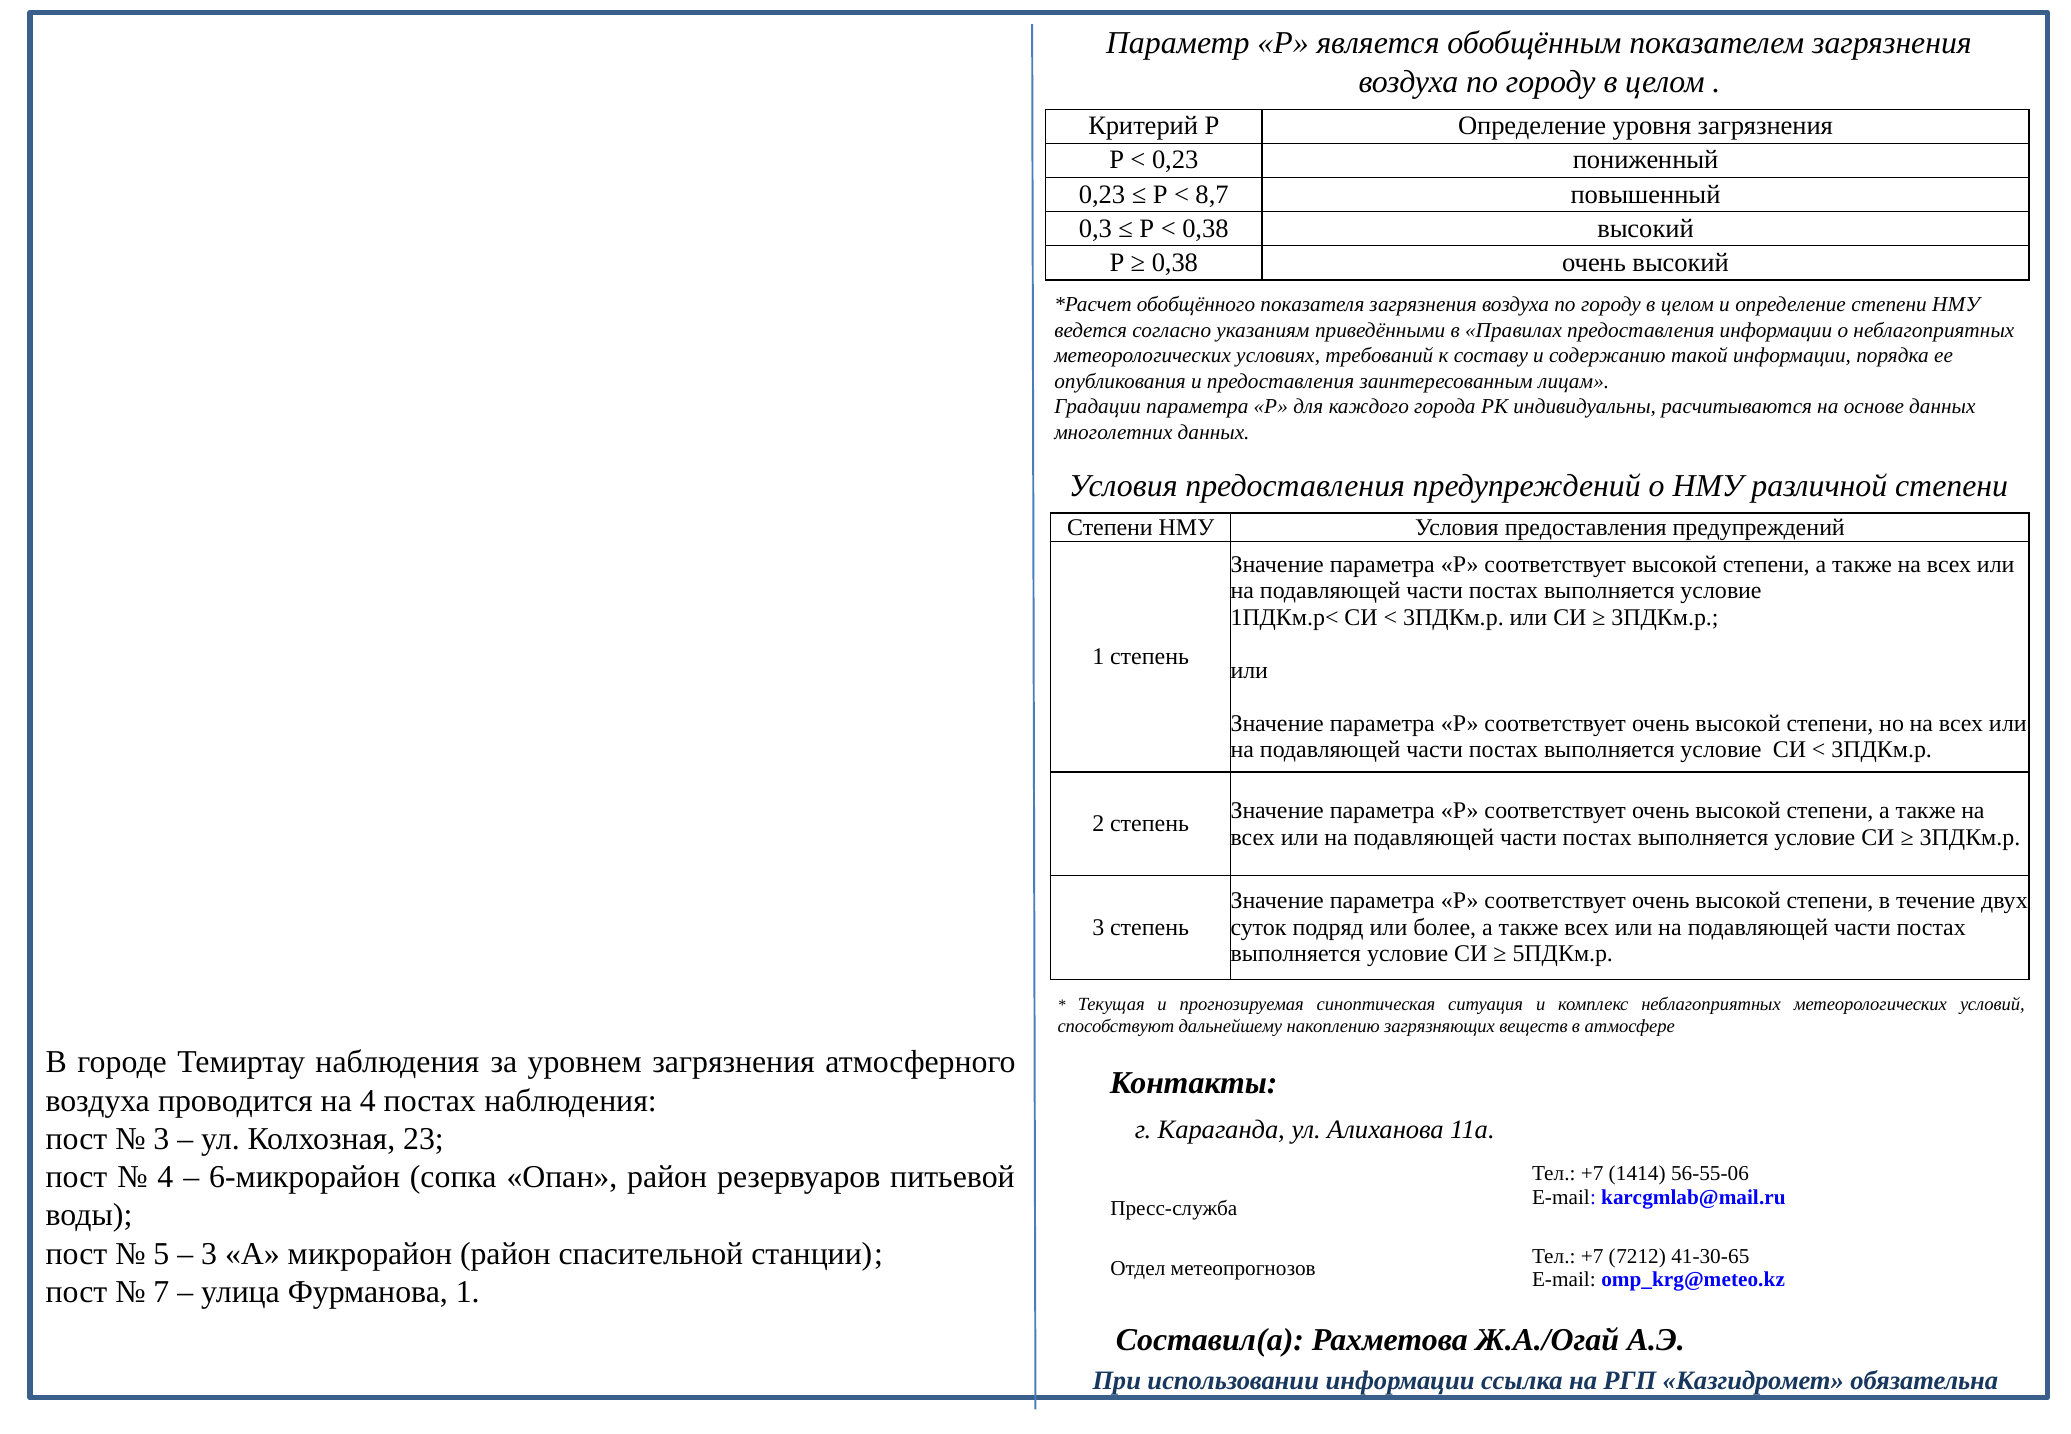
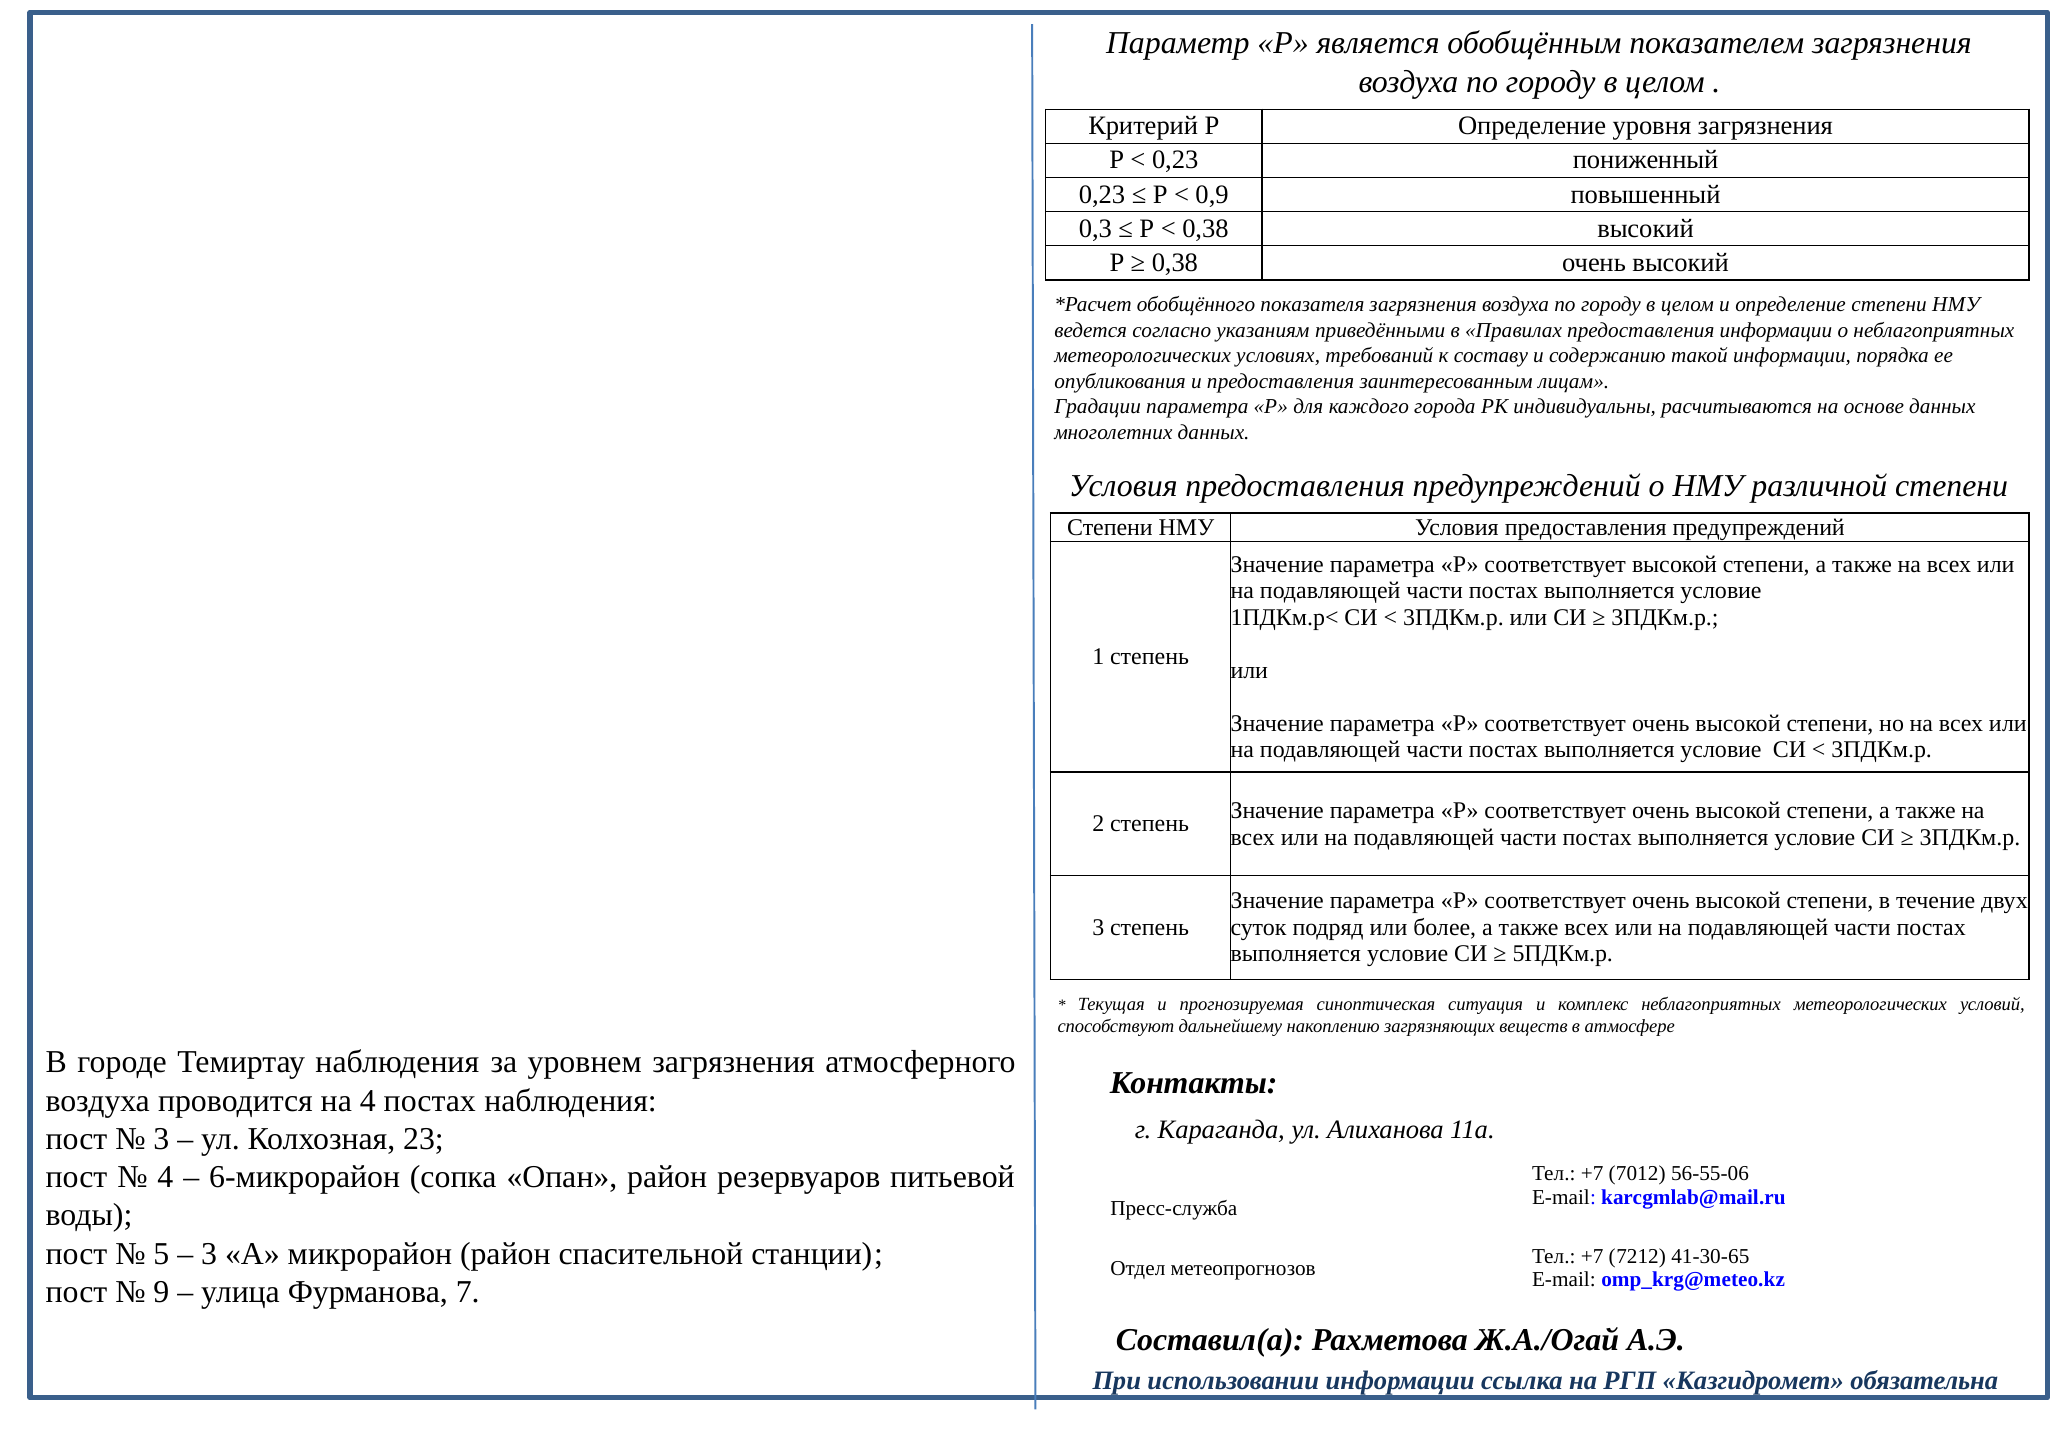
8,7: 8,7 -> 0,9 (1212, 194)
1414: 1414 -> 7012 (1637, 1173)
7: 7 -> 9 (161, 1292)
Фурманова 1: 1 -> 7 (468, 1292)
